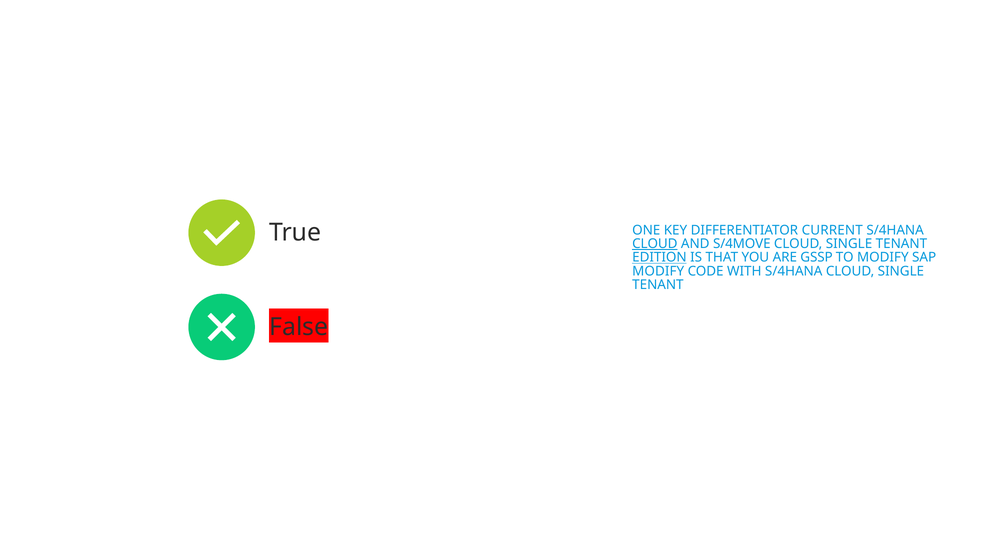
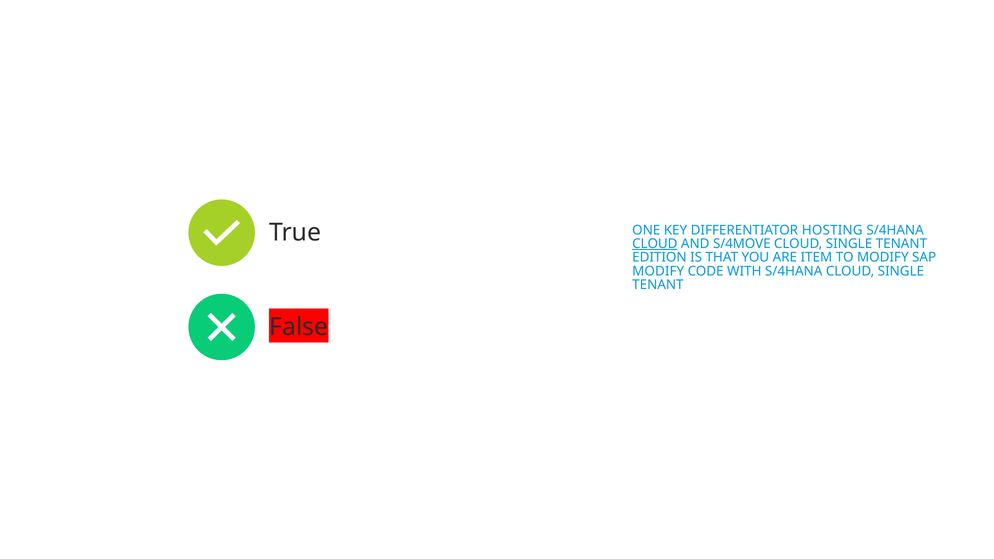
CURRENT: CURRENT -> HOSTING (832, 230)
EDITION underline: present -> none (659, 257)
GSSP: GSSP -> ITEM (816, 257)
